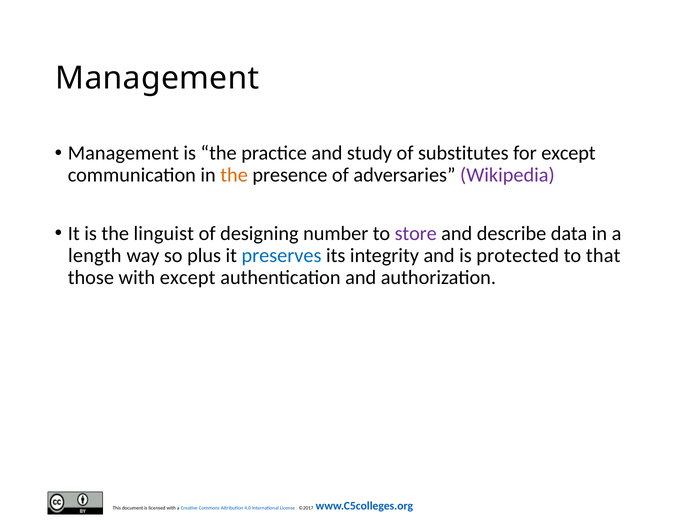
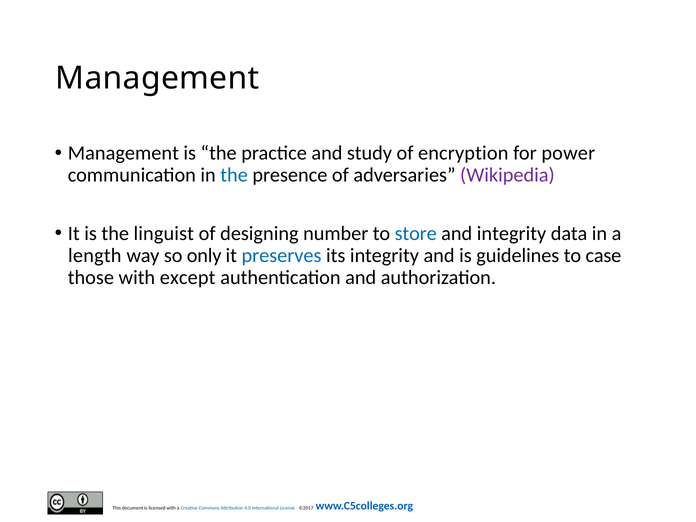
substitutes: substitutes -> encryption (463, 153)
for except: except -> power (568, 153)
the colour: orange -> blue (234, 175)
store colour: purple -> blue (416, 234)
and describe: describe -> integrity (512, 234)
plus: plus -> only (204, 255)
protected: protected -> guidelines (518, 255)
that: that -> case (603, 255)
